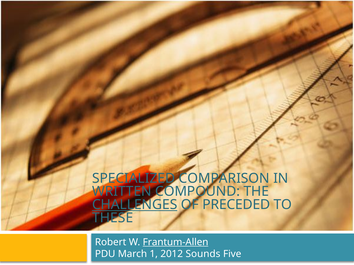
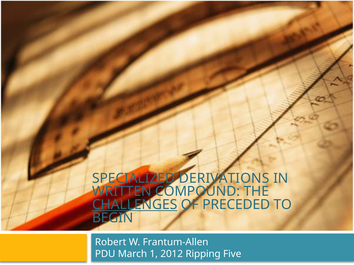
COMPARISON: COMPARISON -> DERIVATIONS (224, 179)
THESE: THESE -> BEGIN (113, 218)
Frantum-Allen underline: present -> none (176, 243)
Sounds: Sounds -> Ripping (203, 254)
